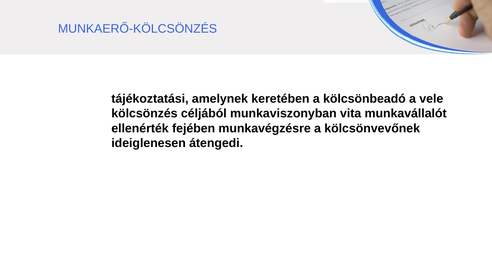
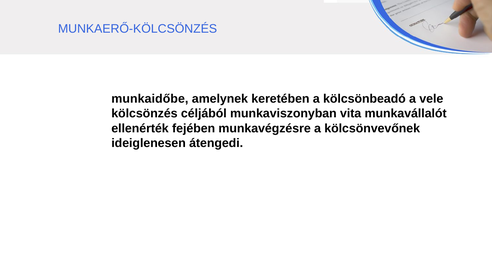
tájékoztatási: tájékoztatási -> munkaidőbe (150, 99)
